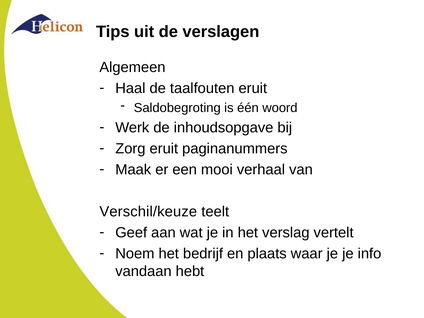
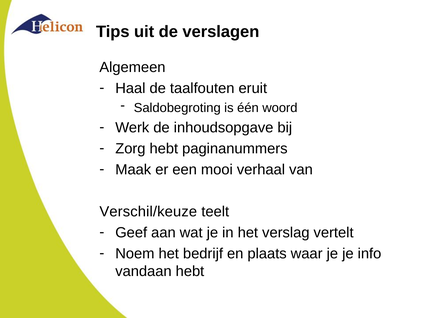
Zorg eruit: eruit -> hebt (164, 149)
